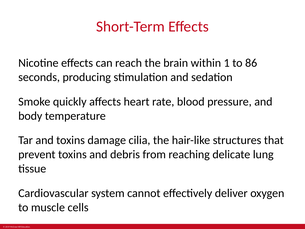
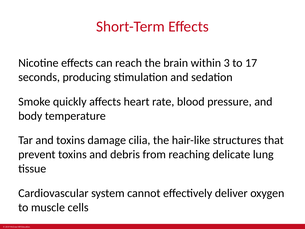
1: 1 -> 3 (227, 63)
86: 86 -> 17 (251, 63)
